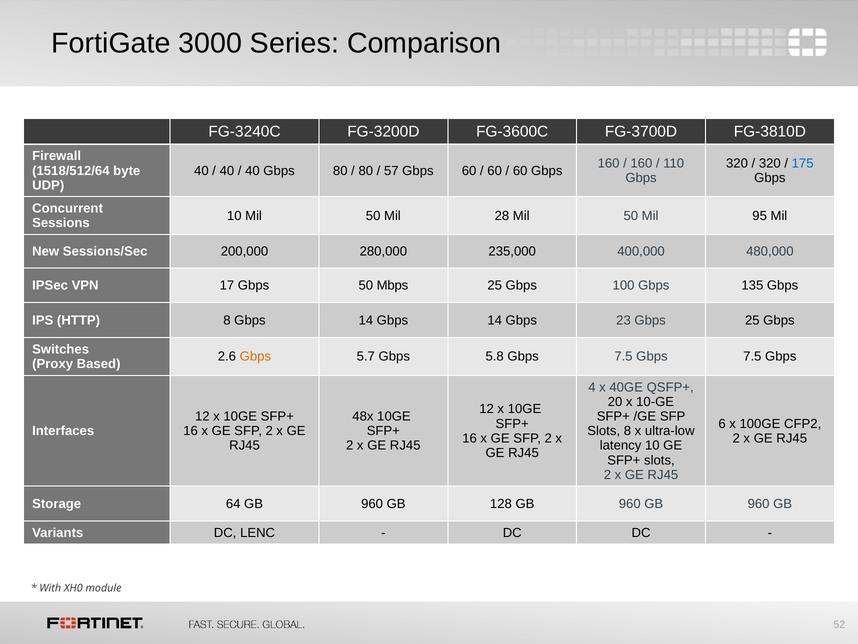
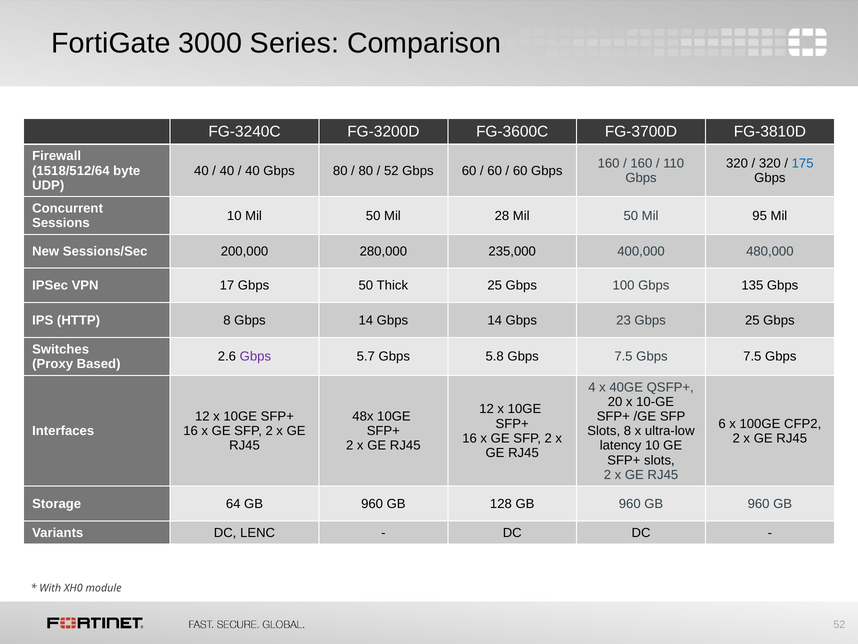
57: 57 -> 52 (391, 171)
Mbps: Mbps -> Thick (392, 285)
Gbps colour: orange -> purple (255, 356)
